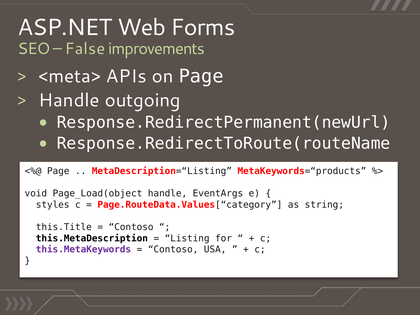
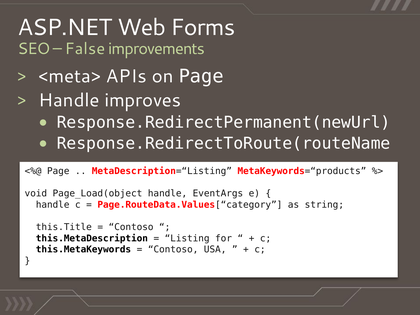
outgoing: outgoing -> improves (143, 100)
styles: styles -> handle (53, 205)
this.MetaKeywords colour: purple -> black (83, 250)
